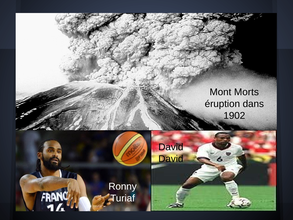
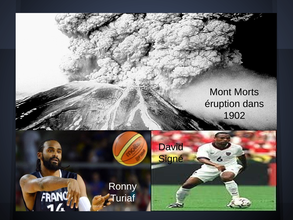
David: David -> Signé (171, 159)
